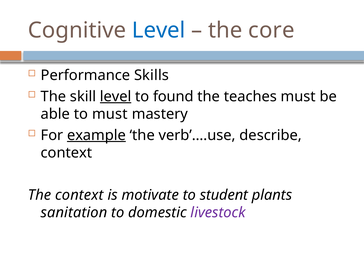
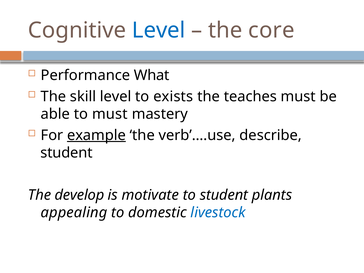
Skills: Skills -> What (152, 75)
level underline: present -> none (116, 96)
found: found -> exists (173, 96)
context: context -> student (67, 153)
The context: context -> develop (79, 195)
sanitation: sanitation -> appealing (74, 213)
livestock colour: purple -> blue (218, 213)
